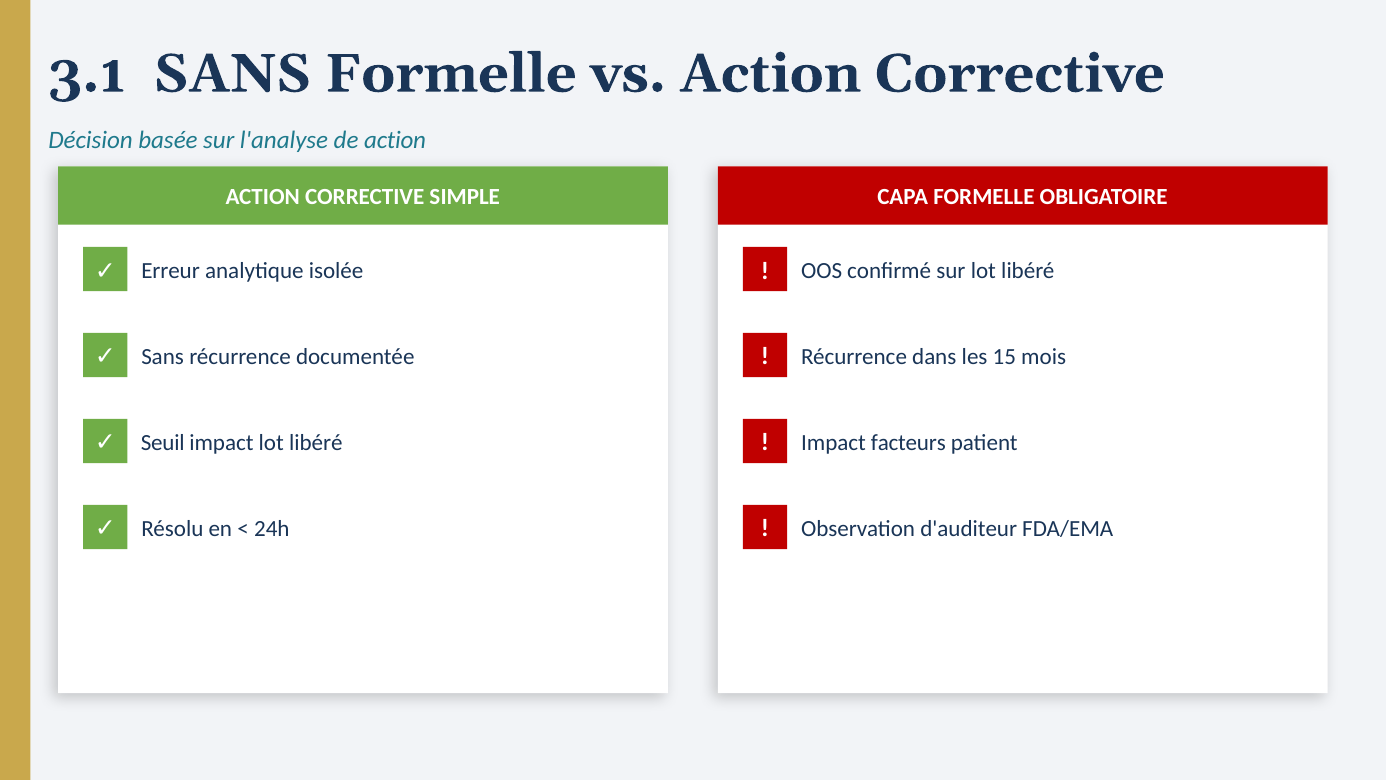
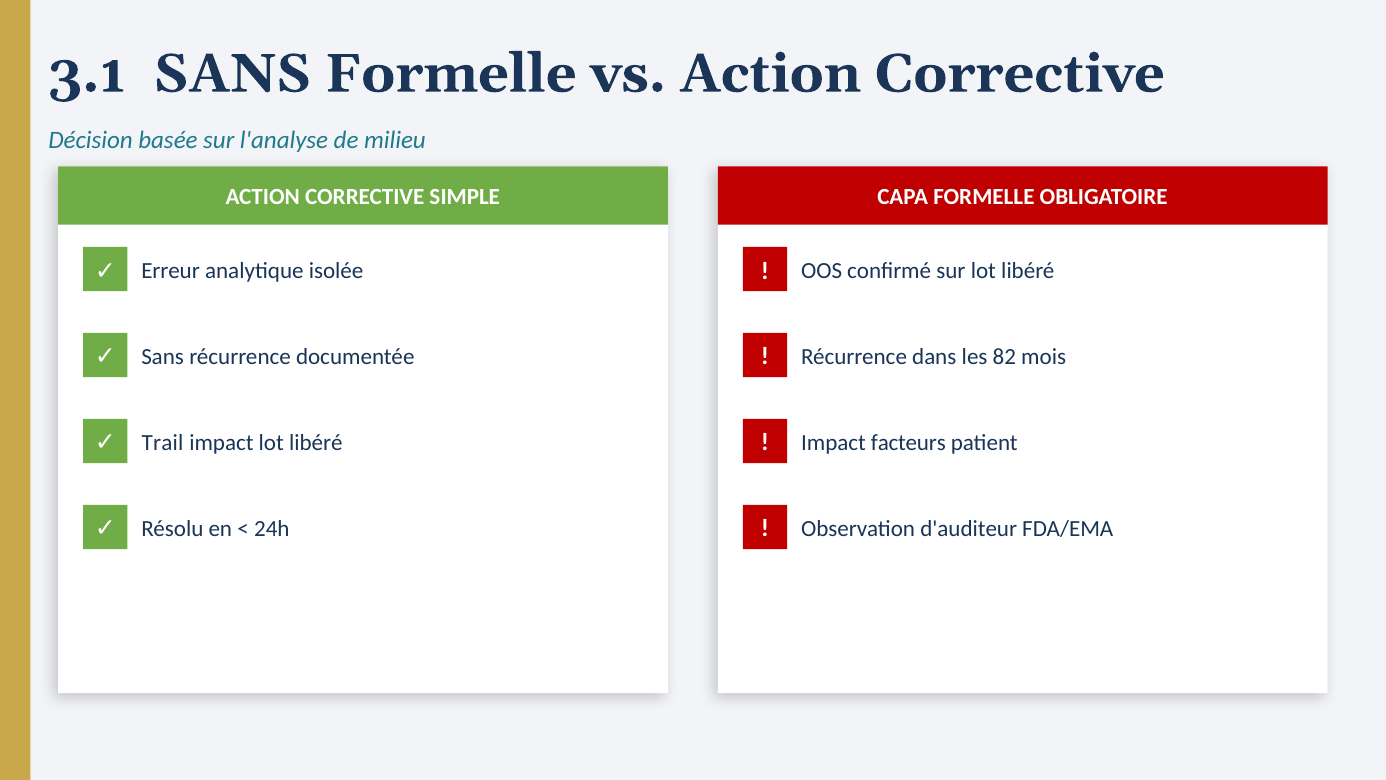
de action: action -> milieu (395, 140)
15: 15 -> 82 (1004, 356)
Seuil: Seuil -> Trail (163, 442)
